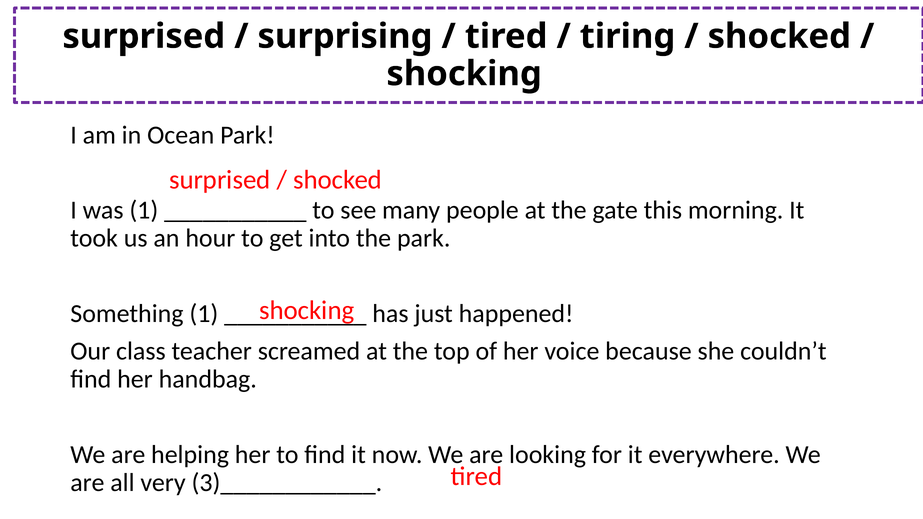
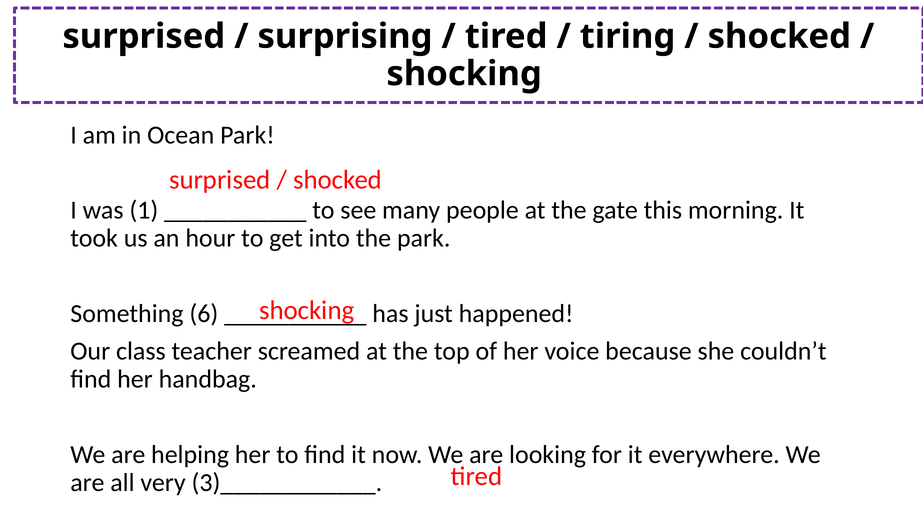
Something 1: 1 -> 6 (204, 314)
